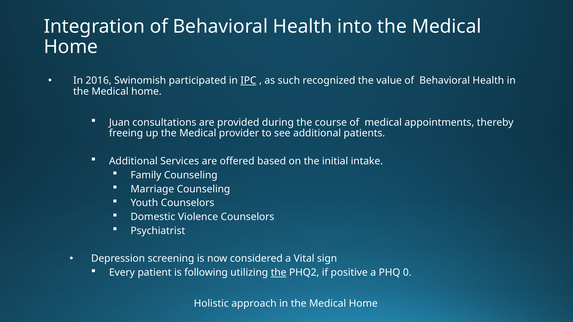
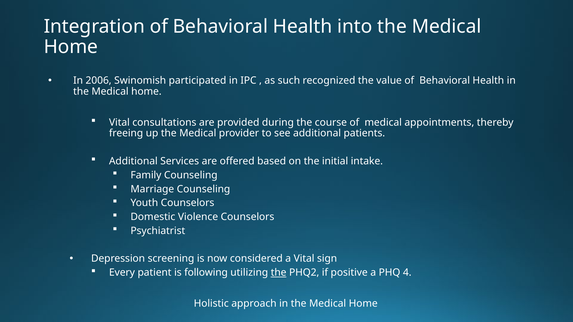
2016: 2016 -> 2006 (99, 81)
IPC underline: present -> none (248, 81)
Juan: Juan -> Vital (119, 122)
0: 0 -> 4 (407, 273)
